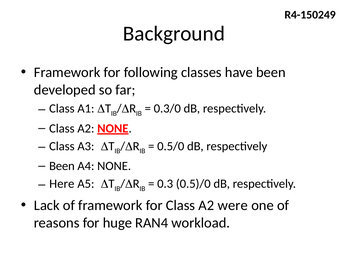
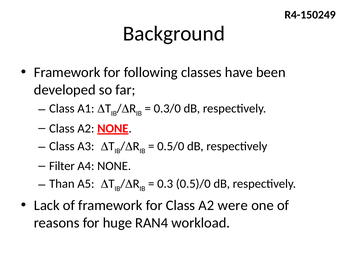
Been: Been -> Filter (62, 166)
Here: Here -> Than (62, 184)
